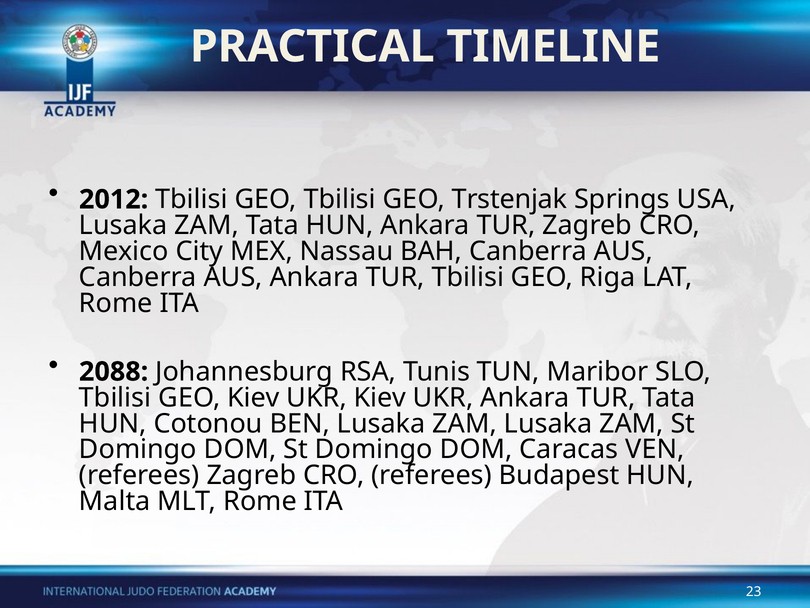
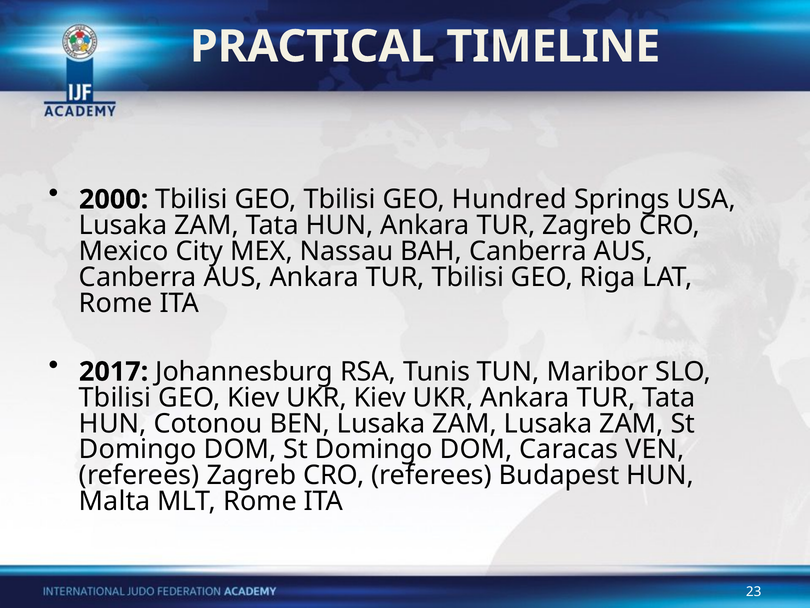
2012: 2012 -> 2000 (114, 199)
Trstenjak: Trstenjak -> Hundred (509, 199)
2088: 2088 -> 2017 (114, 371)
